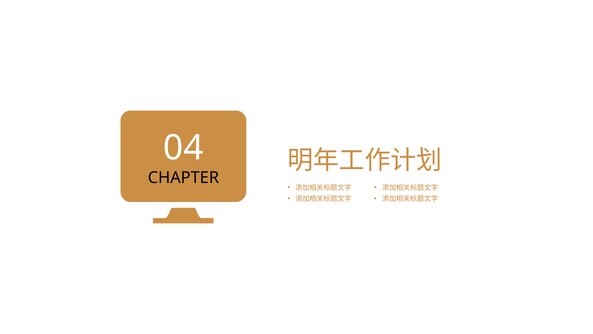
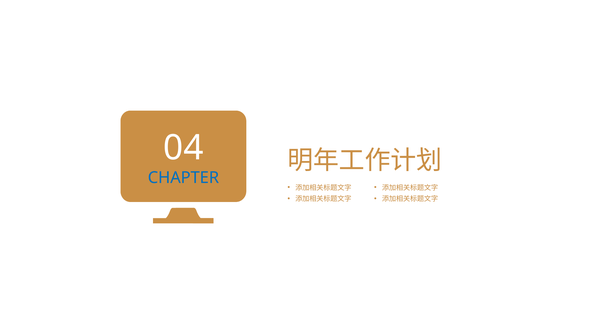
CHAPTER colour: black -> blue (183, 177)
